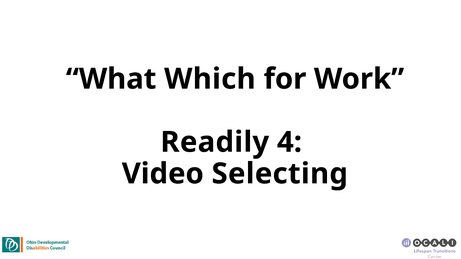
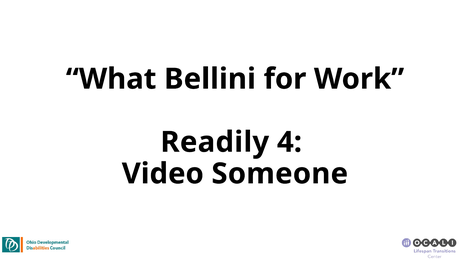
Which: Which -> Bellini (210, 79)
Selecting: Selecting -> Someone (280, 174)
